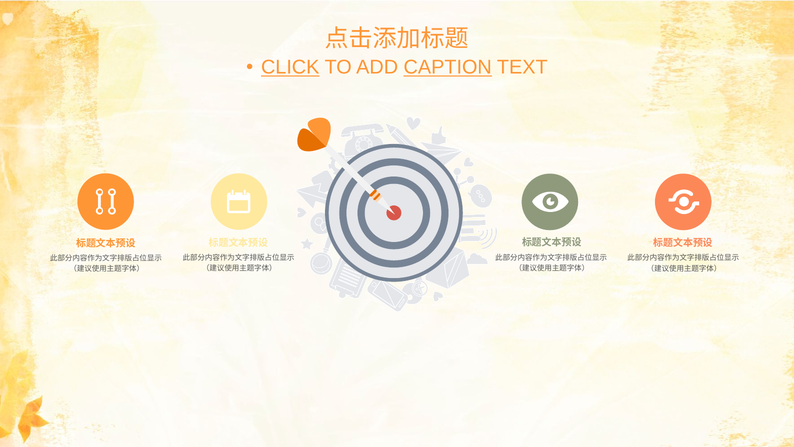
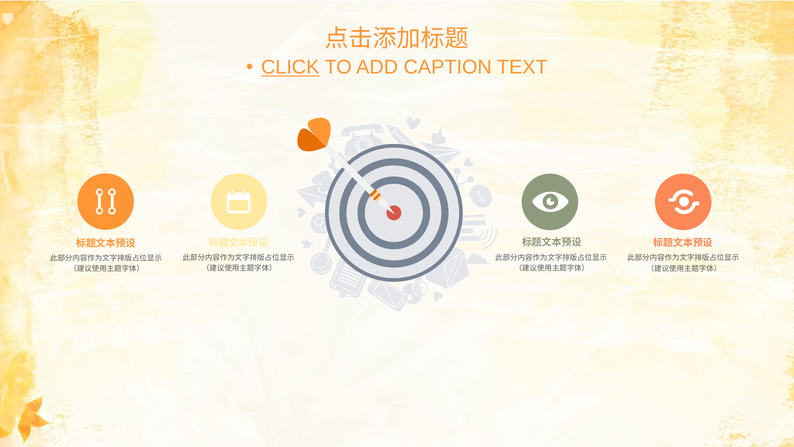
CAPTION underline: present -> none (448, 67)
